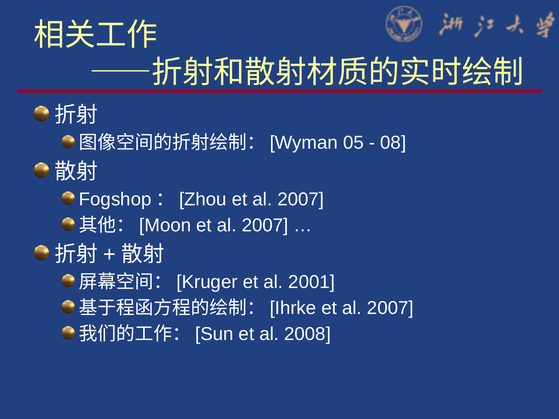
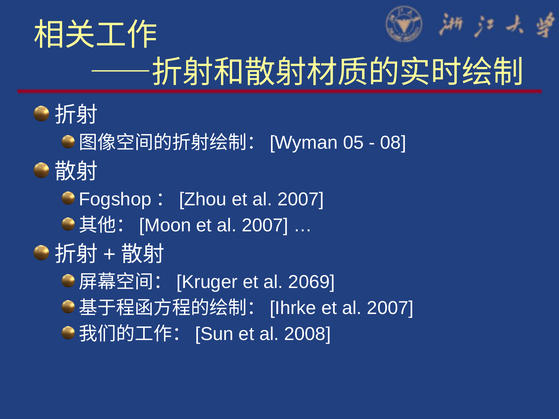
2001: 2001 -> 2069 (312, 282)
